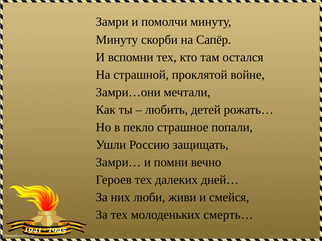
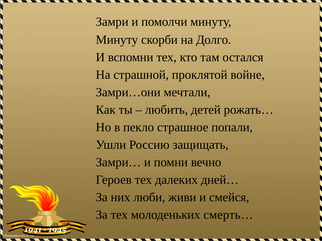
Сапёр: Сапёр -> Долго (214, 40)
